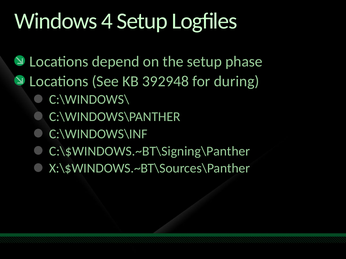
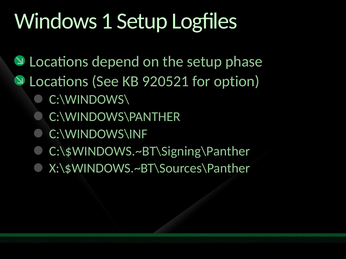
4: 4 -> 1 (107, 21)
392948: 392948 -> 920521 (166, 81)
during: during -> option (237, 81)
